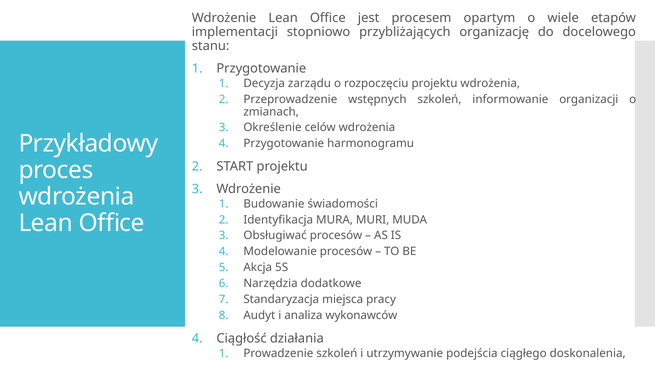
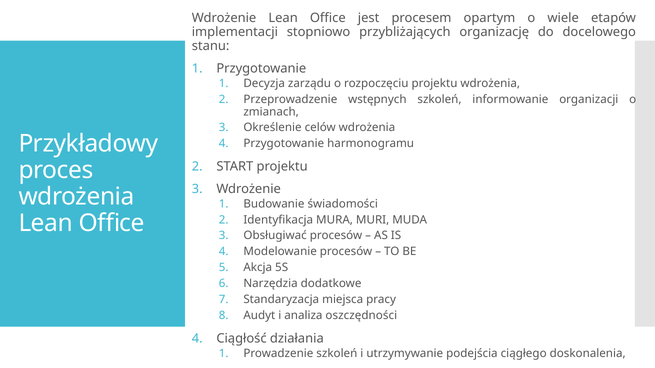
wykonawców: wykonawców -> oszczędności (361, 316)
